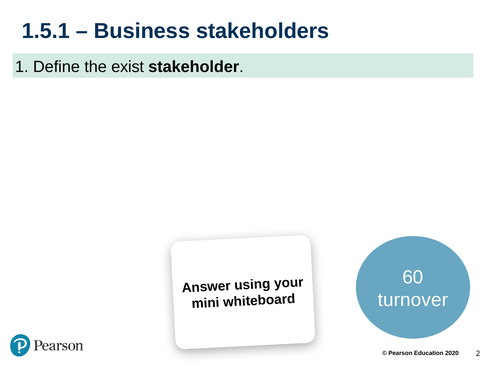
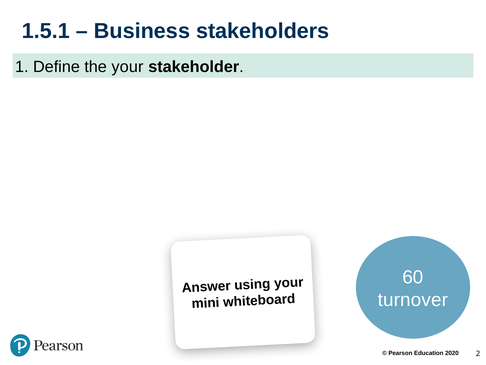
the exist: exist -> your (127, 67)
